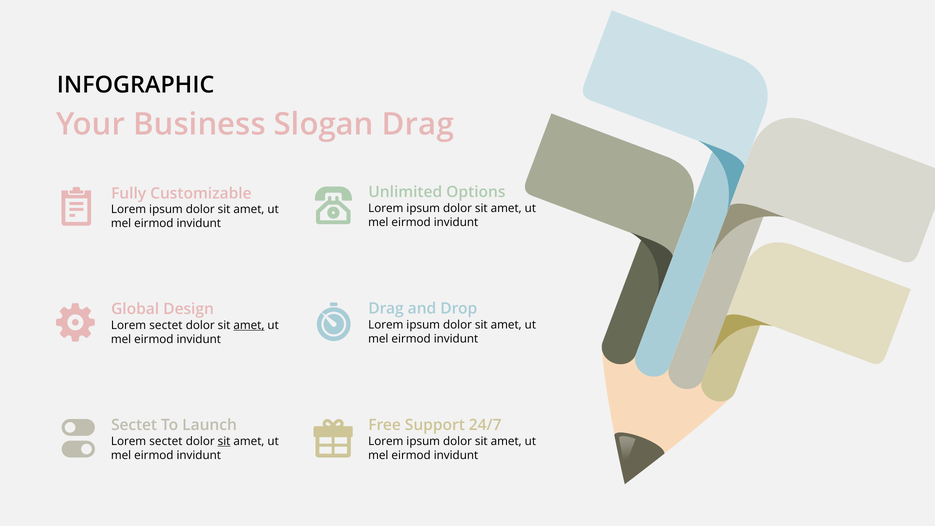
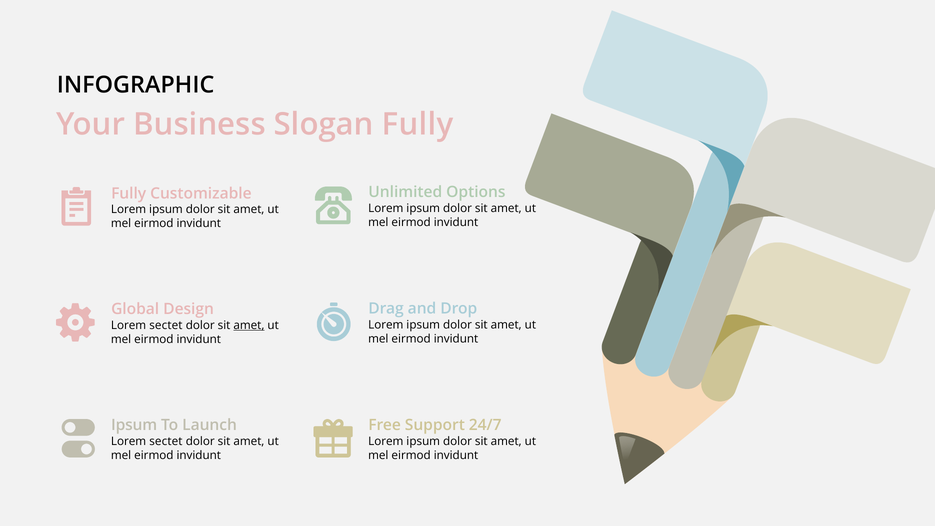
Slogan Drag: Drag -> Fully (418, 125)
Sectet: Sectet -> Ipsum (134, 425)
sit underline: present -> none (224, 441)
